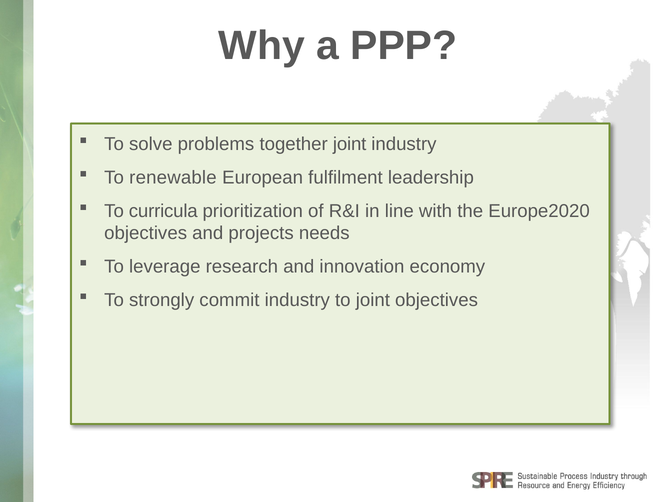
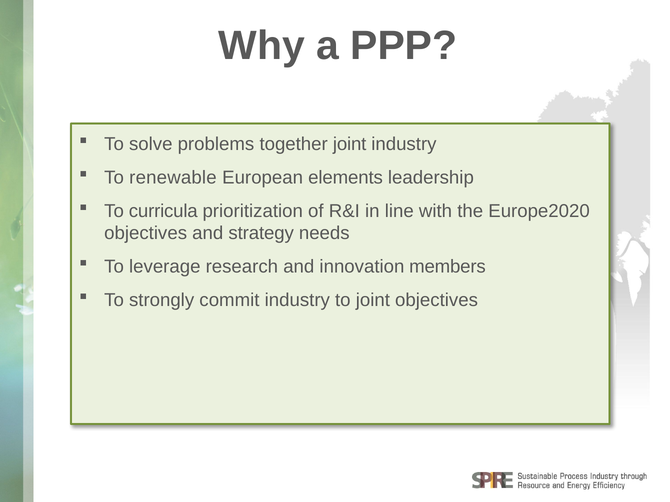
fulfilment: fulfilment -> elements (346, 178)
projects: projects -> strategy (261, 234)
economy: economy -> members (447, 267)
